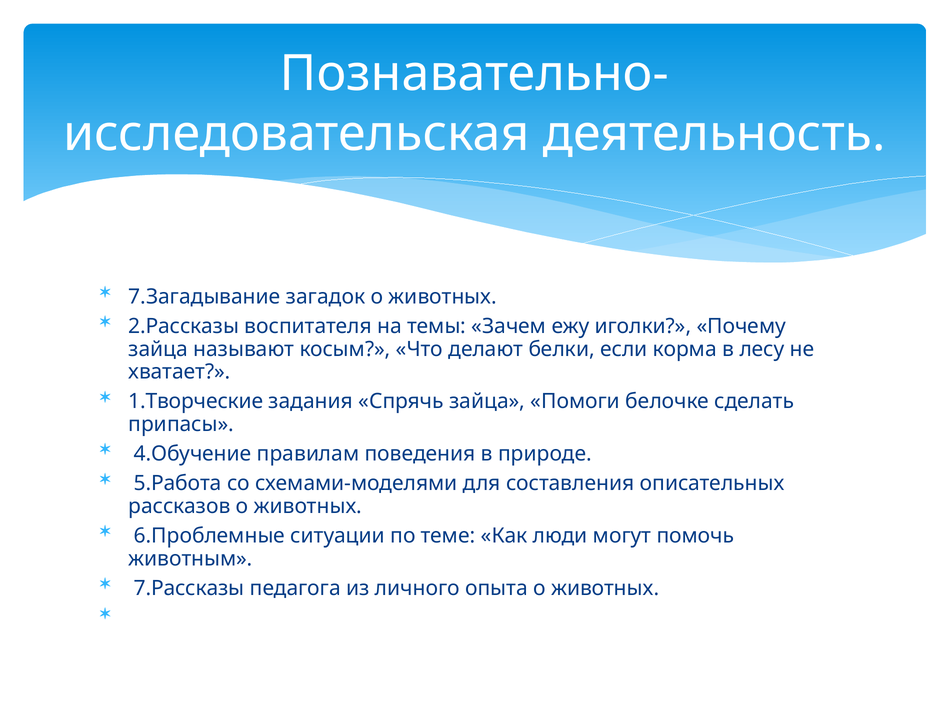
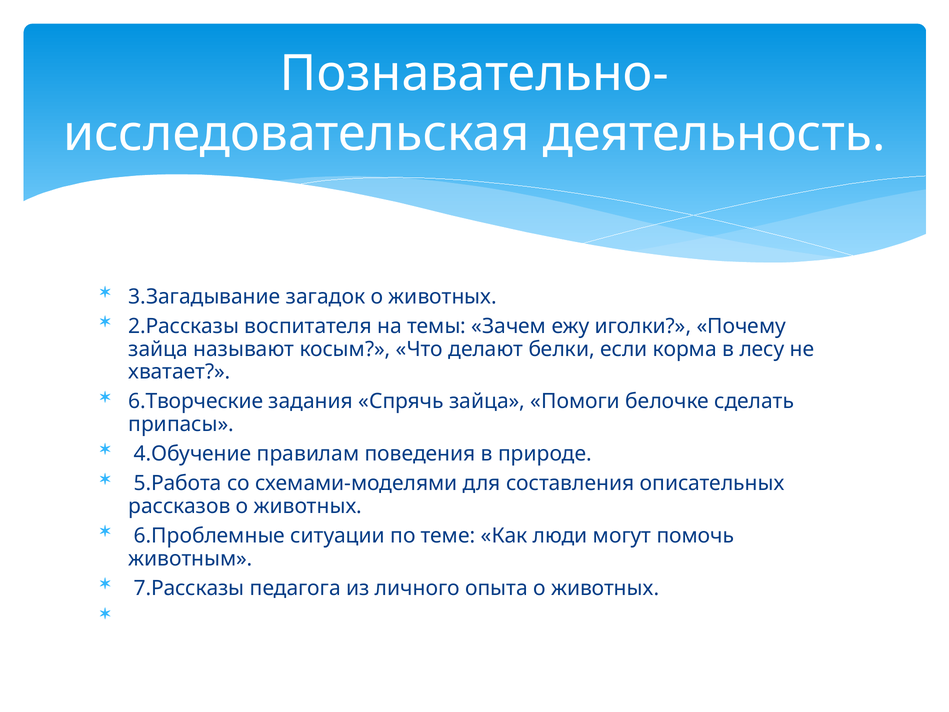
7.Загадывание: 7.Загадывание -> 3.Загадывание (204, 297)
1.Творческие: 1.Творческие -> 6.Творческие (196, 401)
